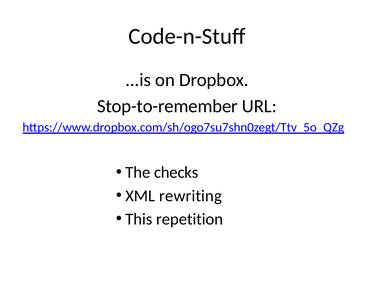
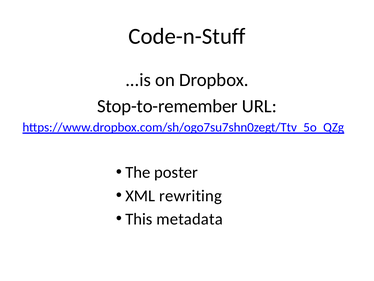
checks: checks -> poster (176, 172)
repetition: repetition -> metadata (190, 219)
